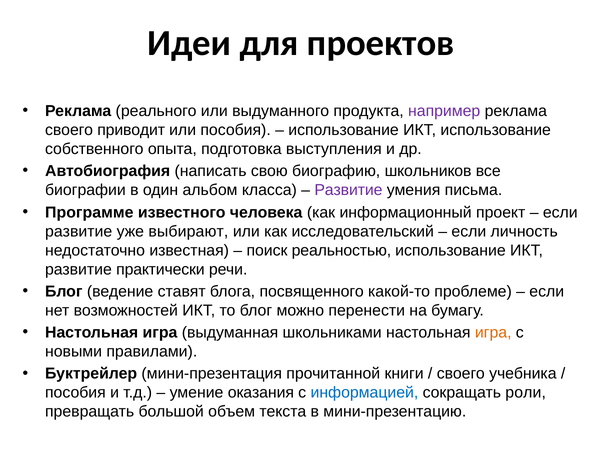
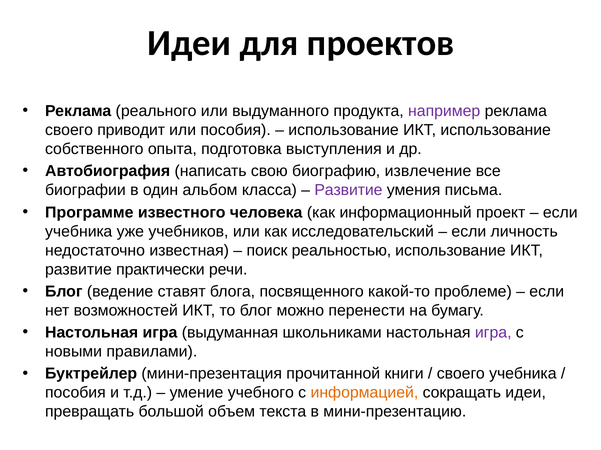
школьников: школьников -> извлечение (428, 171)
развитие: развитие -> учебника (79, 232)
выбирают: выбирают -> учебников (188, 232)
игра colour: orange -> purple (493, 333)
оказания: оказания -> учебного (261, 393)
информацией colour: blue -> orange (364, 393)
сокращать роли: роли -> идеи (526, 393)
